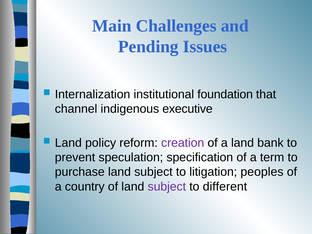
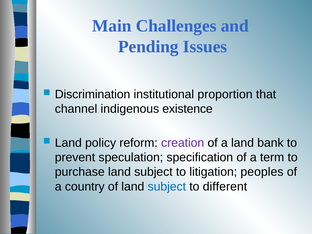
Internalization: Internalization -> Discrimination (93, 94)
foundation: foundation -> proportion (225, 94)
executive: executive -> existence (187, 109)
subject colour: purple -> blue (167, 187)
